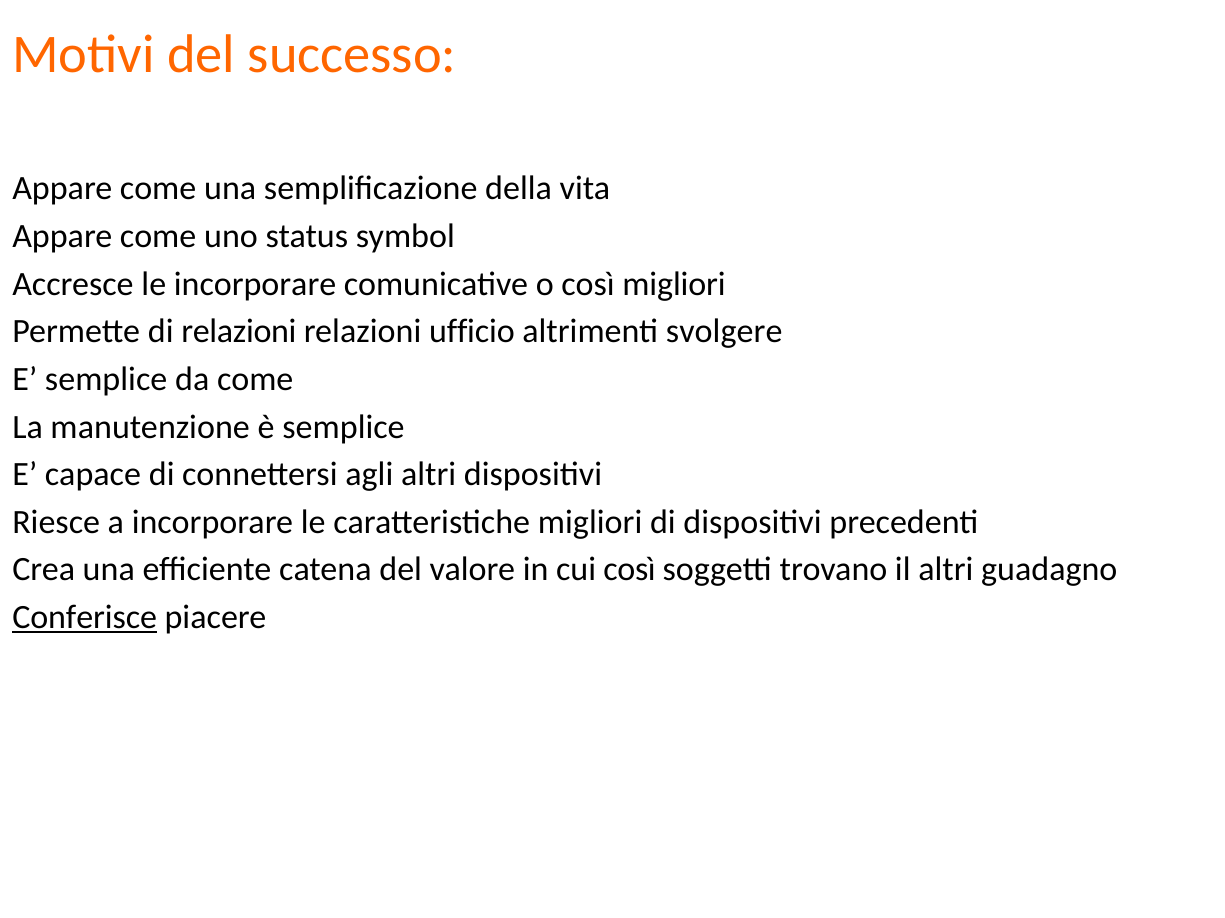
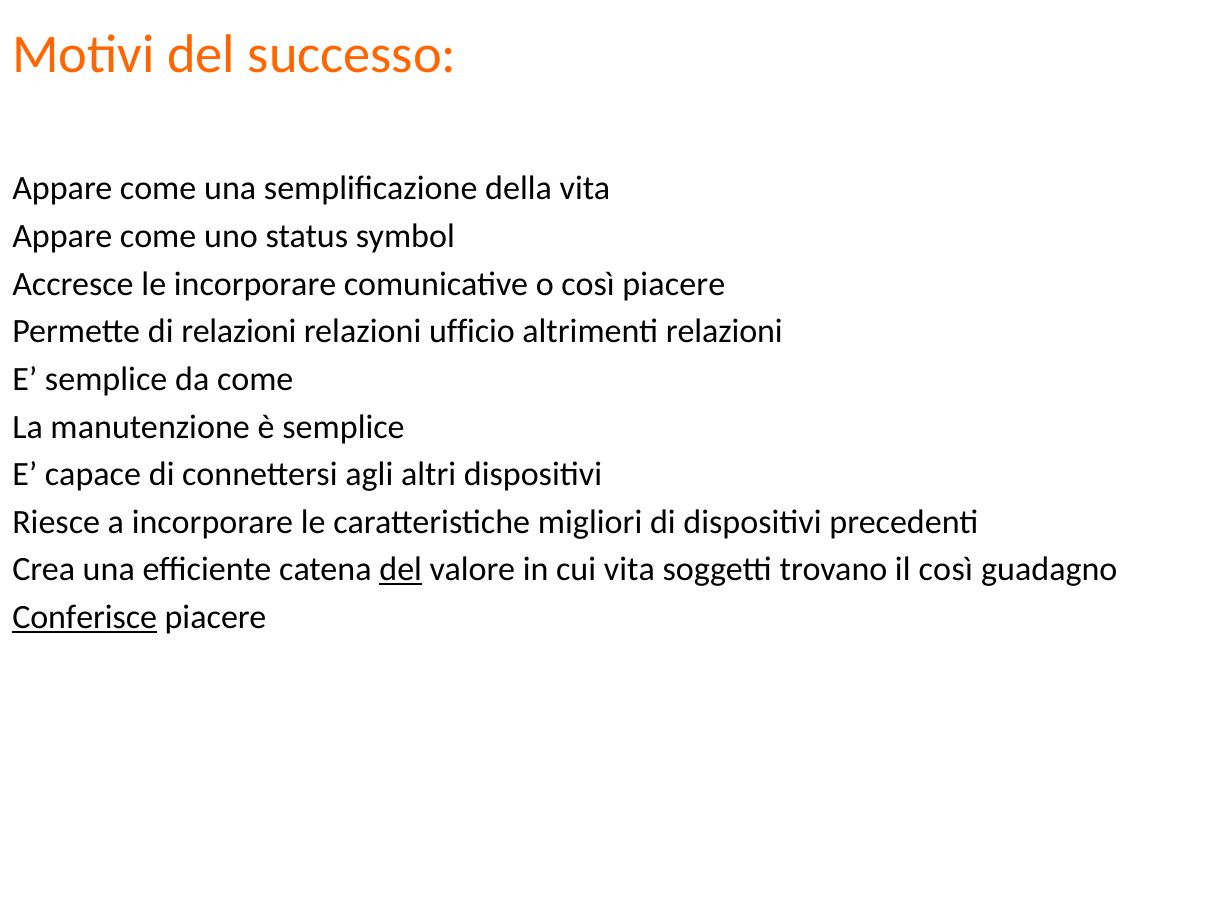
così migliori: migliori -> piacere (674, 284)
altrimenti svolgere: svolgere -> relazioni (724, 332)
del underline: none -> present (401, 570)
cui così: così -> vita (629, 570)
il altri: altri -> così (946, 570)
